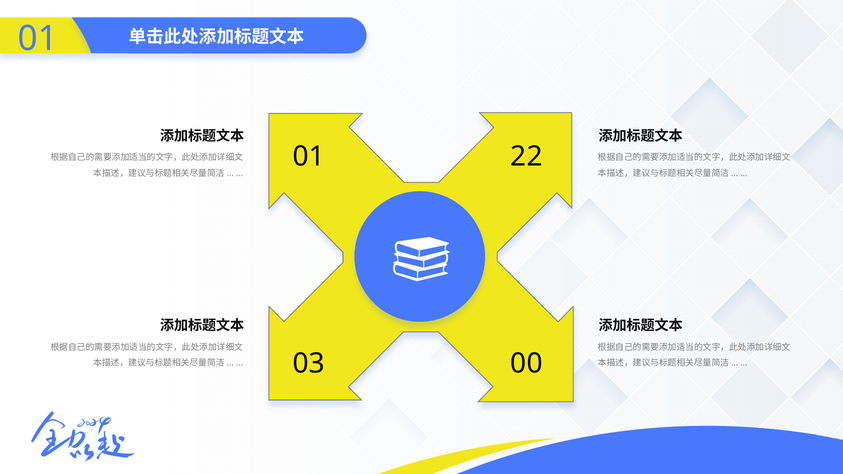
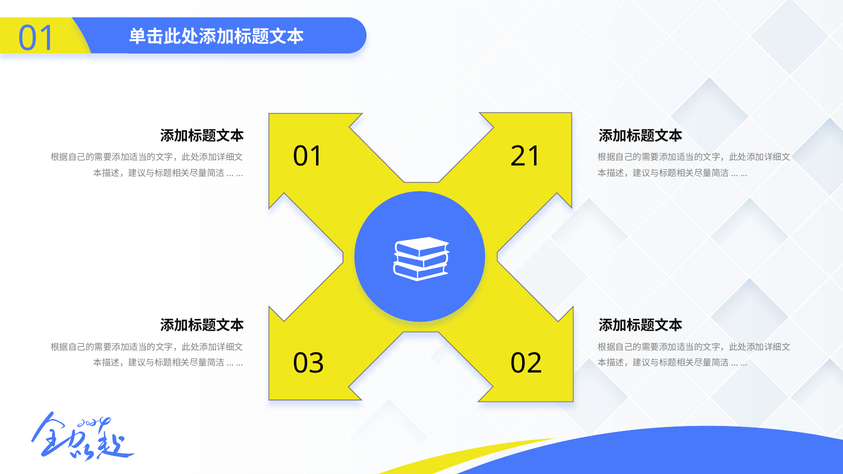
22: 22 -> 21 (527, 156)
00: 00 -> 02 (527, 364)
